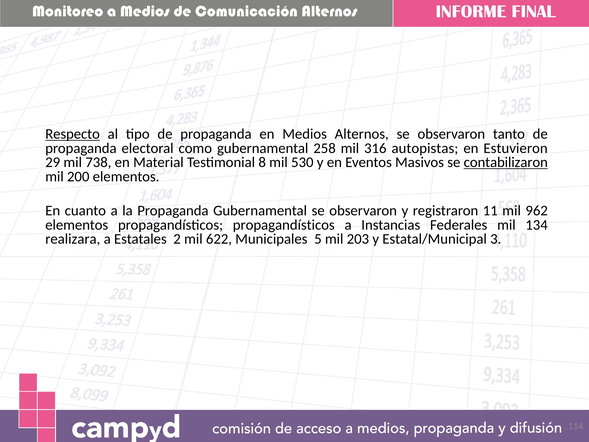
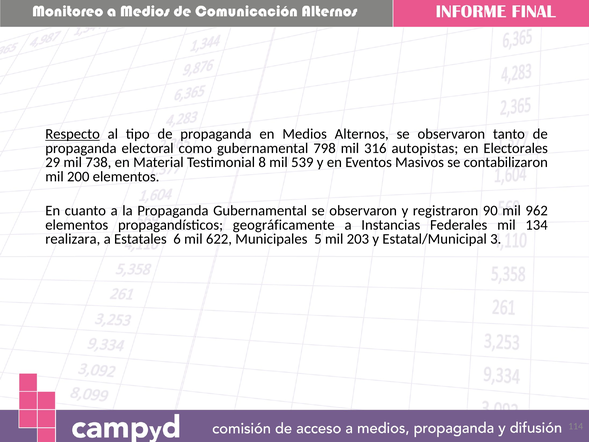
258: 258 -> 798 (325, 148)
Estuvieron: Estuvieron -> Electorales (516, 148)
530: 530 -> 539 (302, 162)
contabilizaron underline: present -> none (506, 162)
11: 11 -> 90 (490, 211)
propagandísticos propagandísticos: propagandísticos -> geográficamente (284, 225)
2: 2 -> 6 (177, 239)
